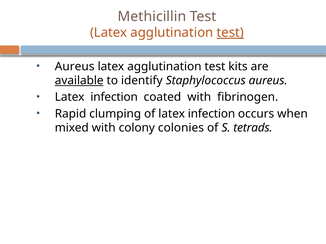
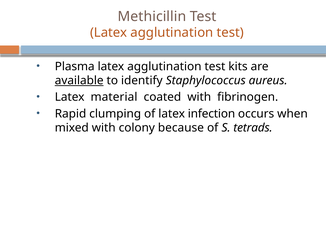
test underline: present -> none (230, 33)
Aureus: Aureus -> Plasma (75, 67)
infection: infection -> material (114, 97)
colonies: colonies -> because (181, 128)
